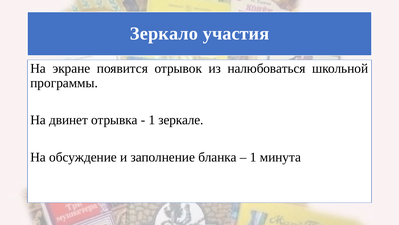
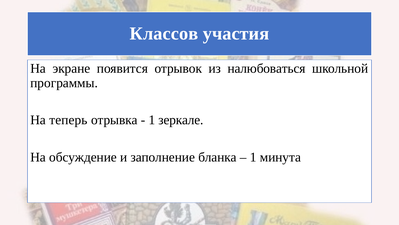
Зеркало: Зеркало -> Классов (164, 34)
двинет: двинет -> теперь (68, 120)
